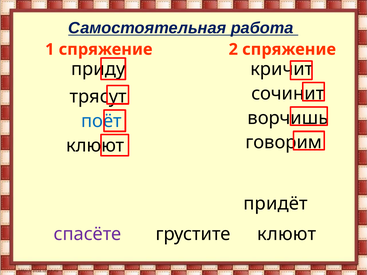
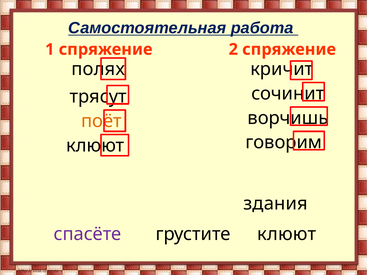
приду: приду -> полях (98, 69)
поёт colour: blue -> orange (101, 121)
придёт: придёт -> здания (276, 204)
